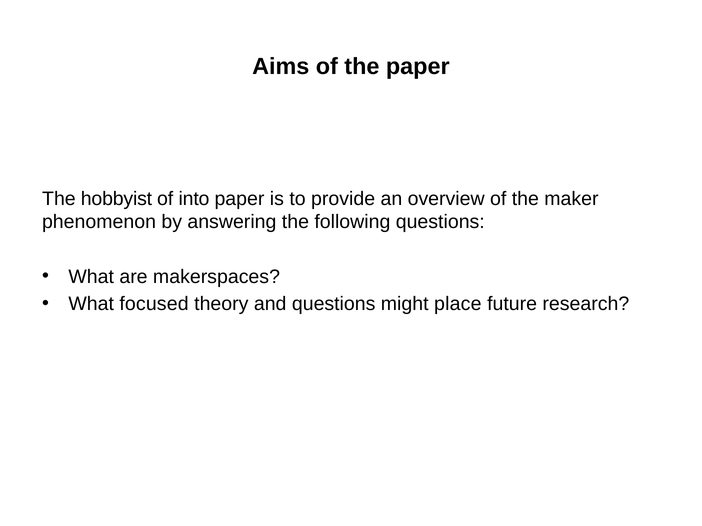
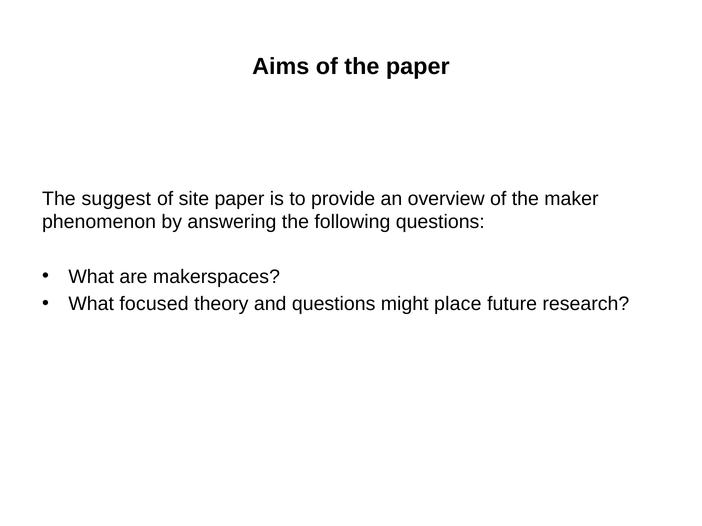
hobbyist: hobbyist -> suggest (116, 199)
into: into -> site (194, 199)
